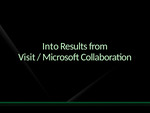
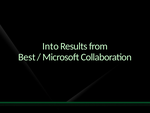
Visit: Visit -> Best (27, 57)
